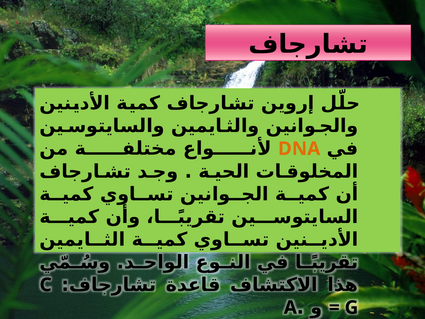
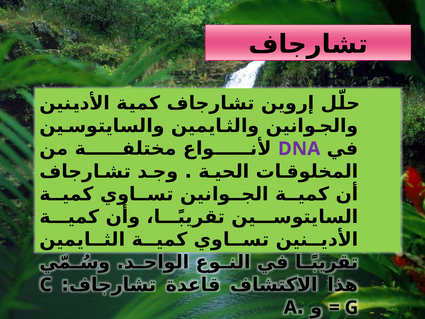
DNA colour: orange -> purple (299, 149)
